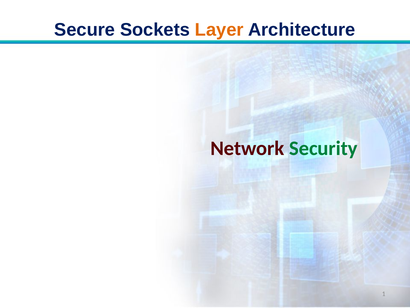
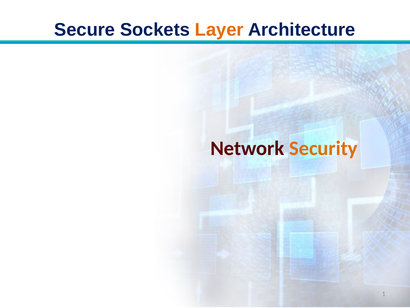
Security colour: green -> orange (323, 148)
